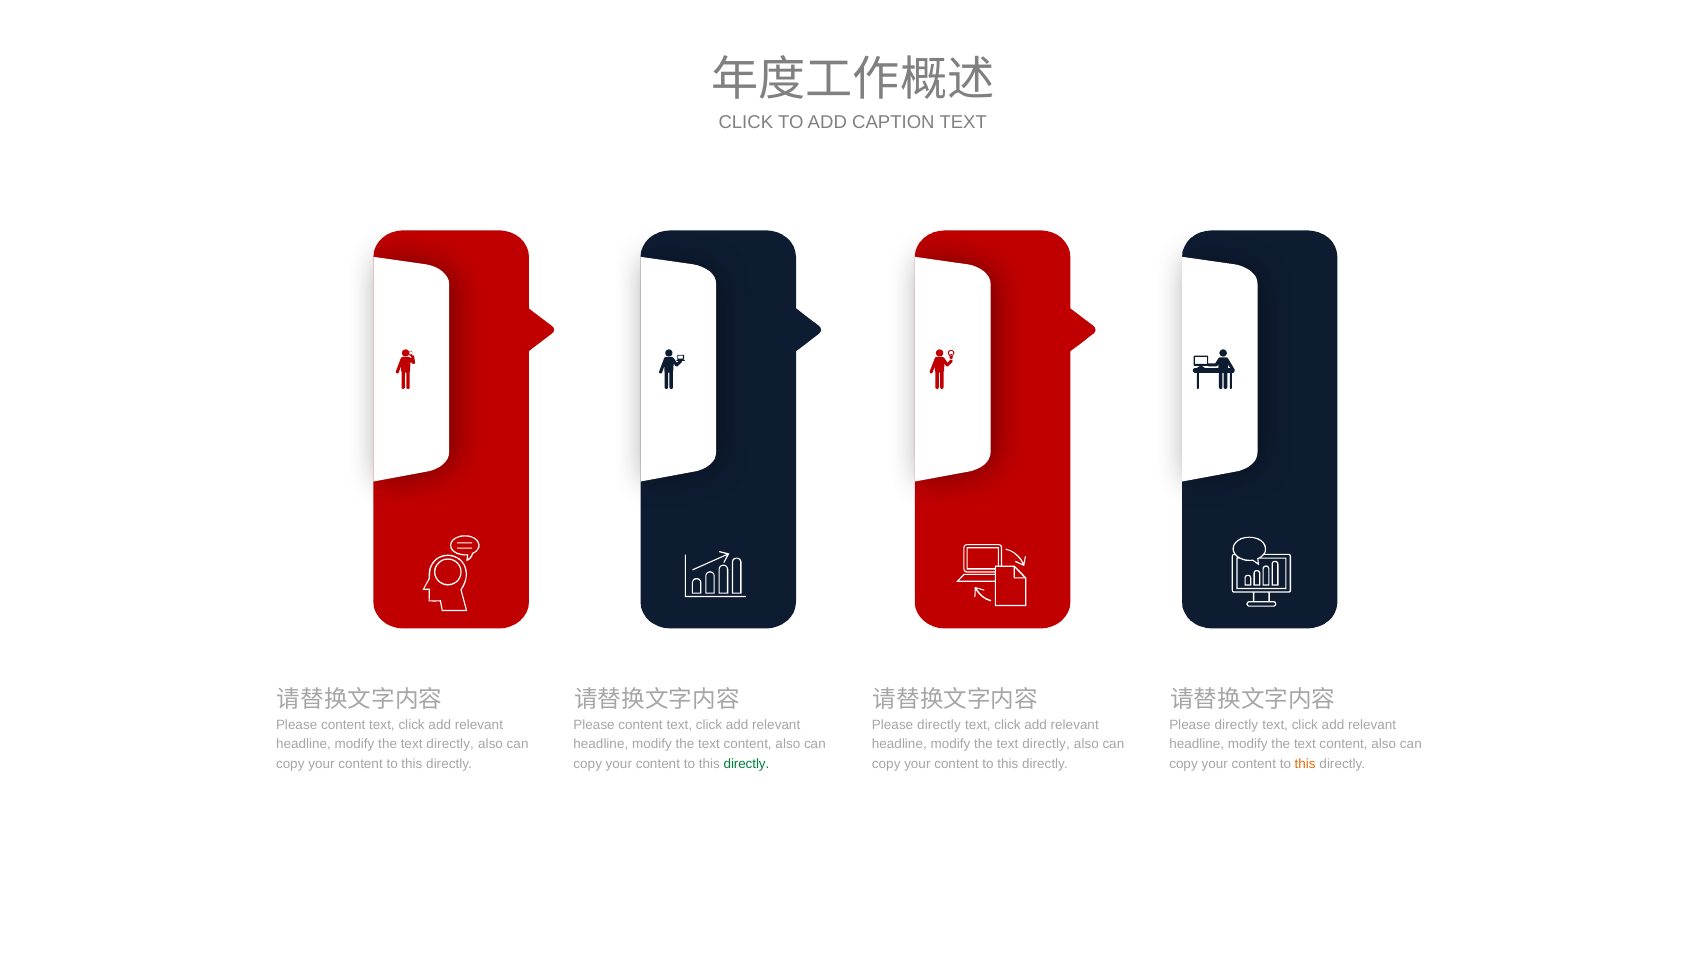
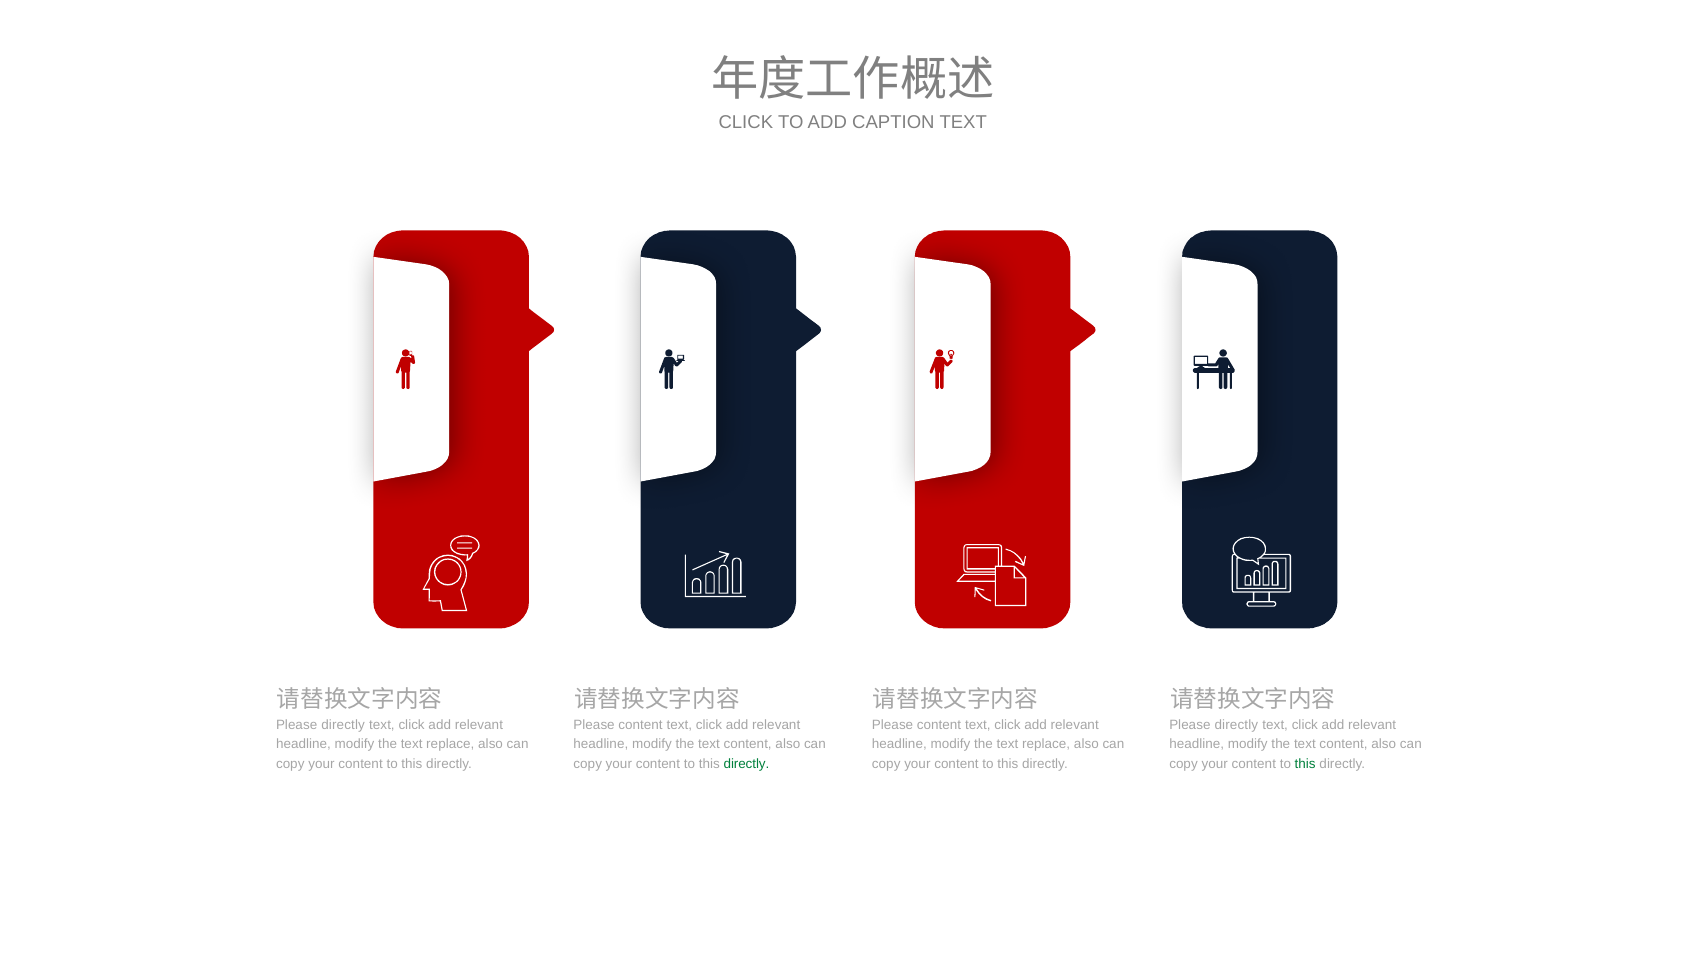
content: content -> directly (343, 725)
directly: directly -> content (939, 725)
directly: directly -> replace (450, 744)
directly: directly -> replace (1046, 744)
this colour: orange -> green (1305, 763)
